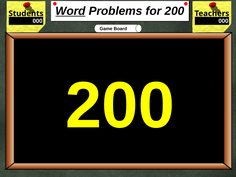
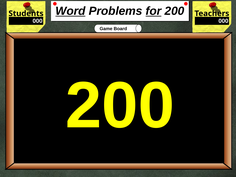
for underline: none -> present (153, 11)
